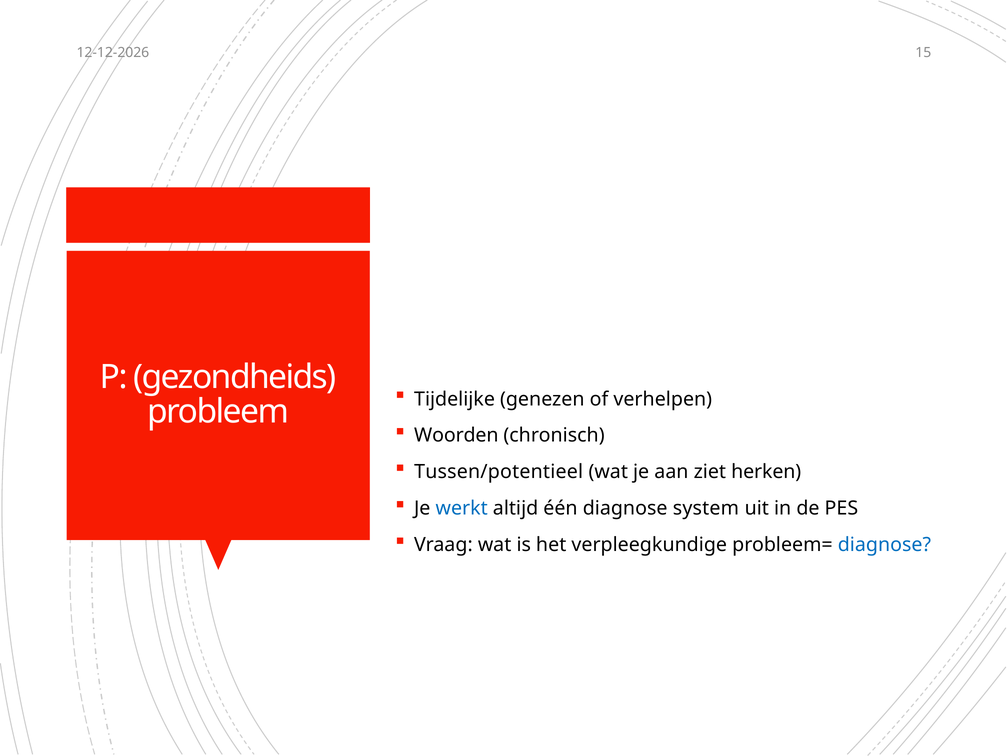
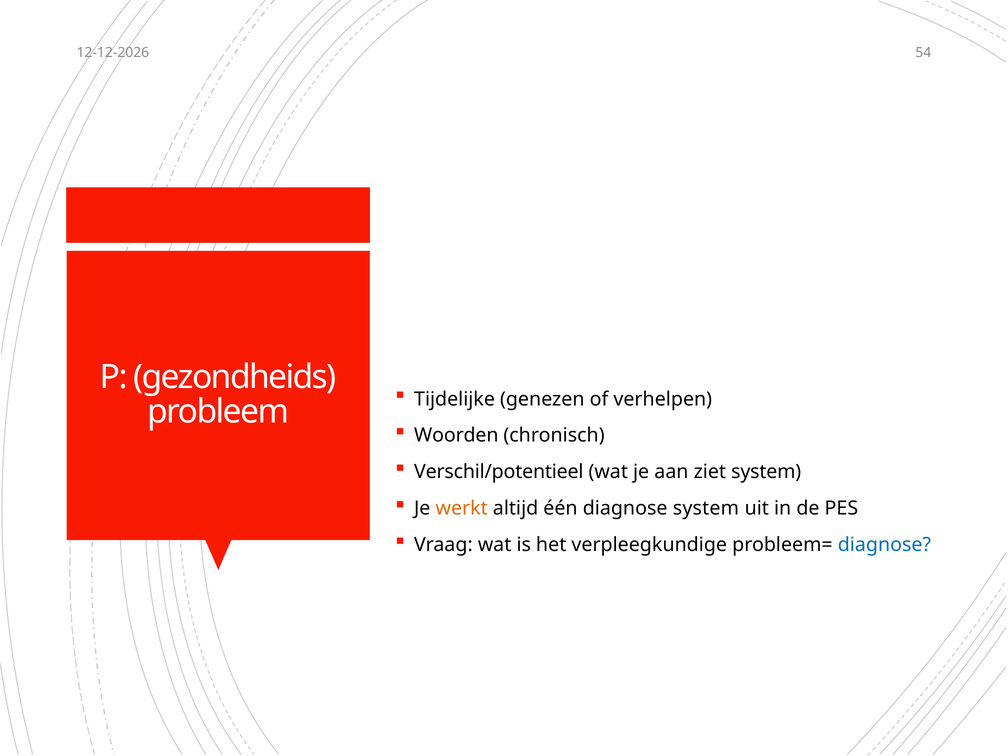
15: 15 -> 54 (923, 53)
Tussen/potentieel: Tussen/potentieel -> Verschil/potentieel (499, 472)
ziet herken: herken -> system (766, 472)
werkt colour: blue -> orange (462, 508)
